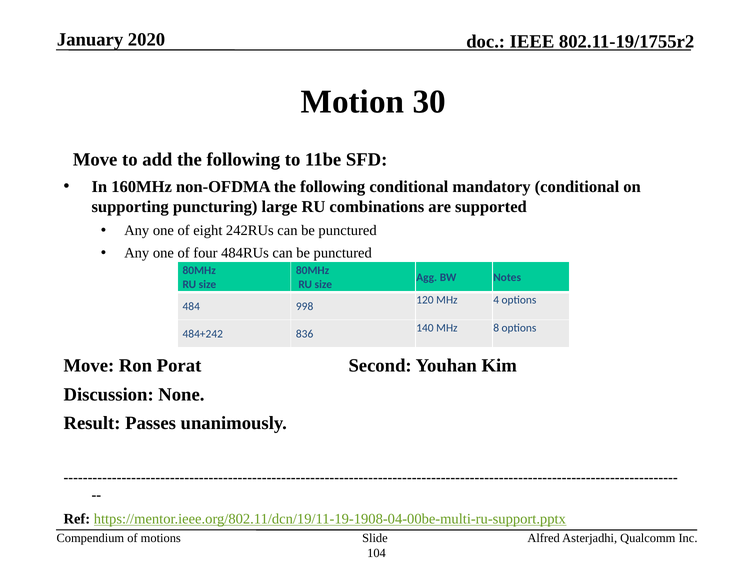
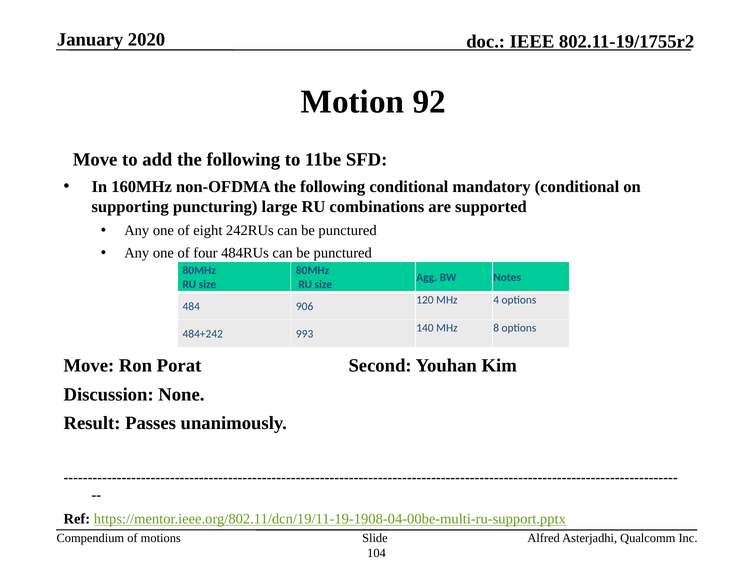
30: 30 -> 92 (429, 102)
998: 998 -> 906 (305, 306)
836: 836 -> 993 (305, 334)
